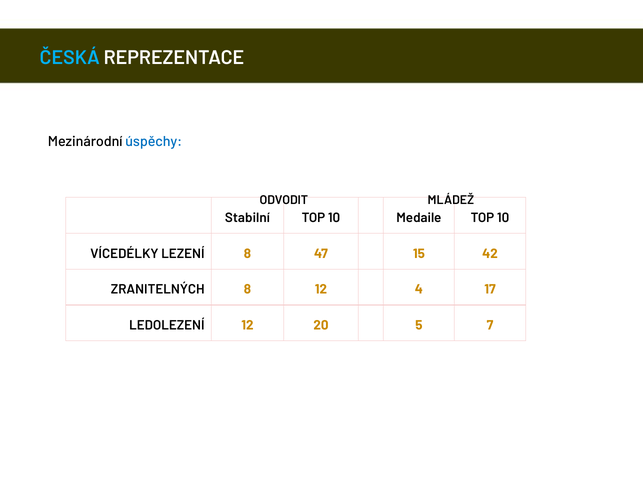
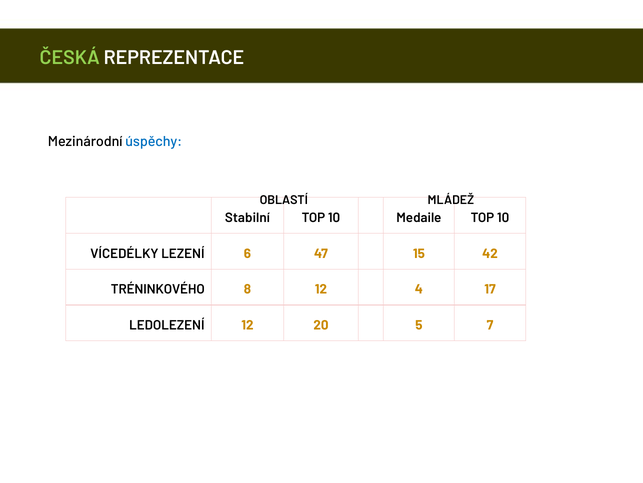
ČESKÁ colour: light blue -> light green (70, 58)
ODVODIT: ODVODIT -> OBLASTÍ (284, 200)
LEZENÍ 8: 8 -> 6 (247, 253)
ZRANITELNÝCH: ZRANITELNÝCH -> TRÉNINKOVÉHO (158, 289)
